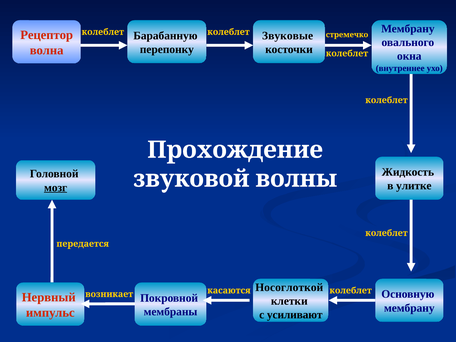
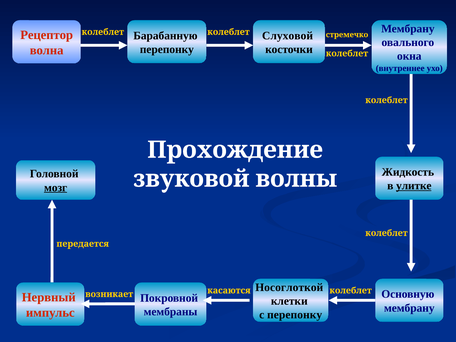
Звуковые: Звуковые -> Слуховой (288, 36)
улитке underline: none -> present (414, 186)
с усиливают: усиливают -> перепонку (295, 315)
